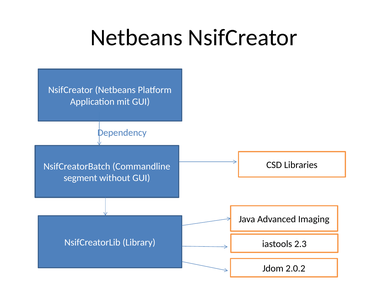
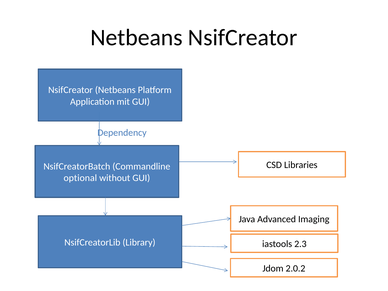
segment: segment -> optional (80, 178)
